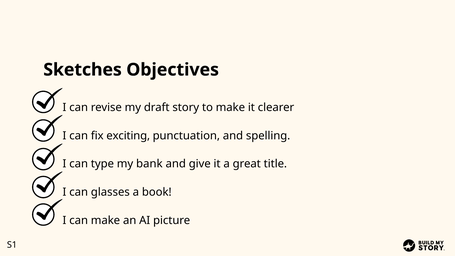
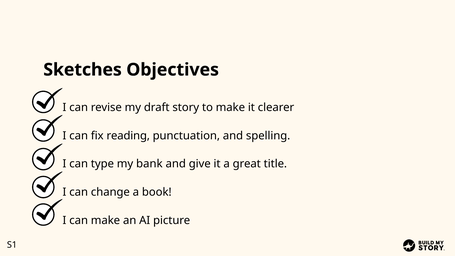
exciting: exciting -> reading (128, 136)
glasses: glasses -> change (110, 192)
